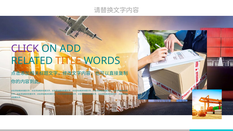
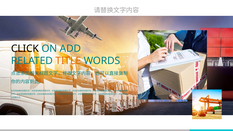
CLICK colour: purple -> black (25, 49)
